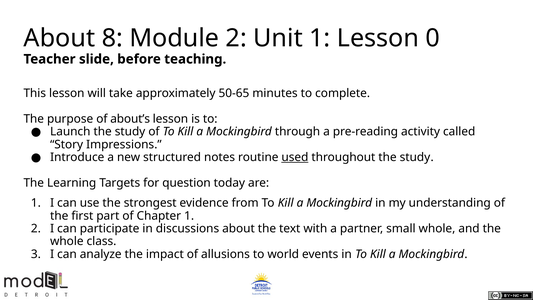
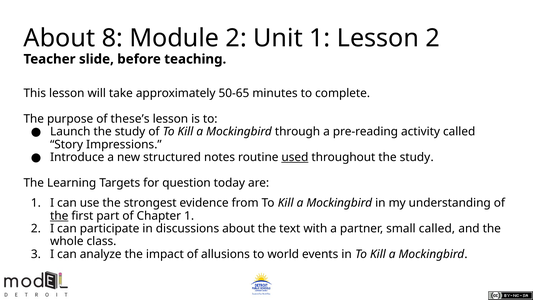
Lesson 0: 0 -> 2 (433, 38)
about’s: about’s -> these’s (130, 119)
the underline: none -> present (59, 216)
small whole: whole -> called (437, 228)
